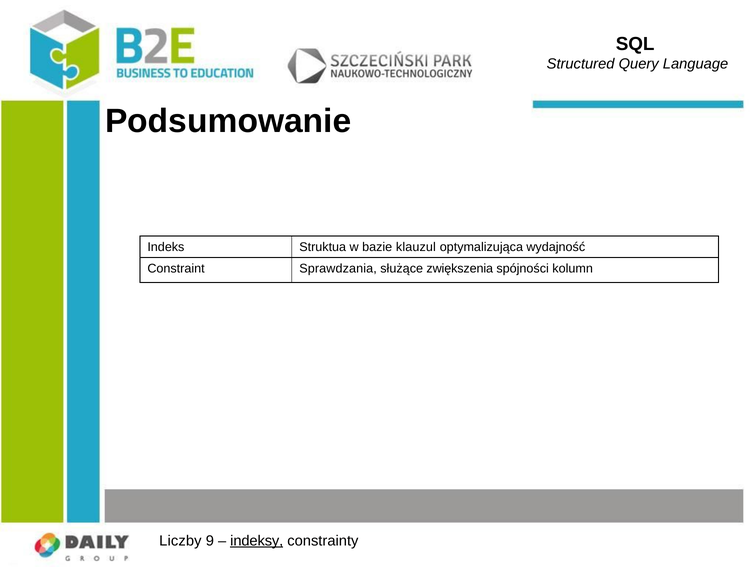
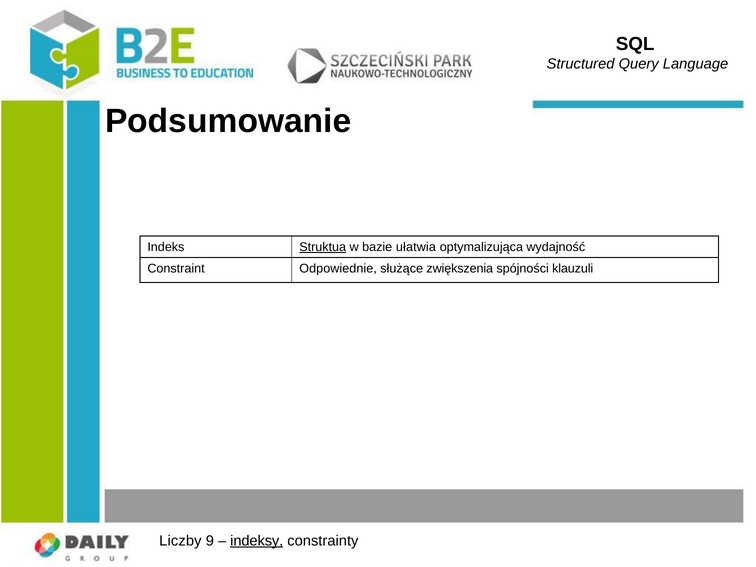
Struktua underline: none -> present (323, 247)
klauzul: klauzul -> ułatwia (416, 247)
Sprawdzania: Sprawdzania -> Odpowiednie (338, 269)
kolumn: kolumn -> klauzuli (573, 269)
